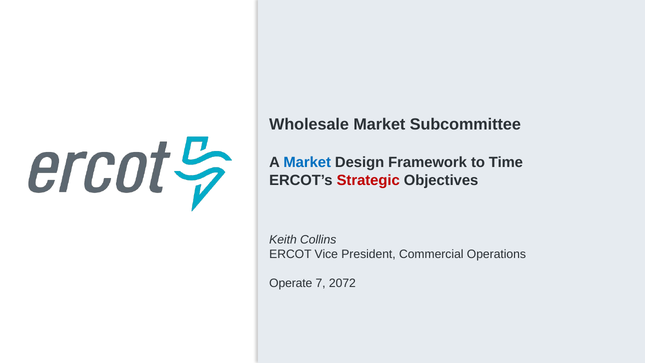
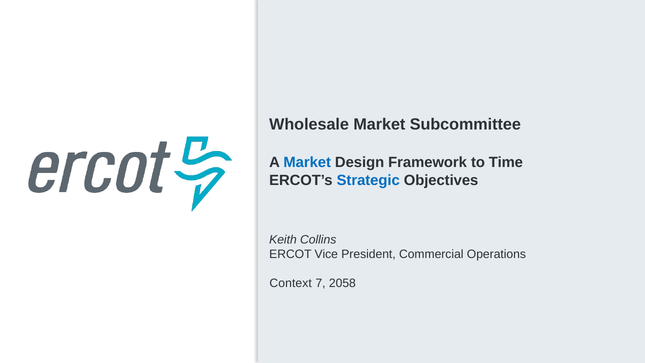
Strategic colour: red -> blue (368, 180)
Operate: Operate -> Context (291, 283)
2072: 2072 -> 2058 (342, 283)
